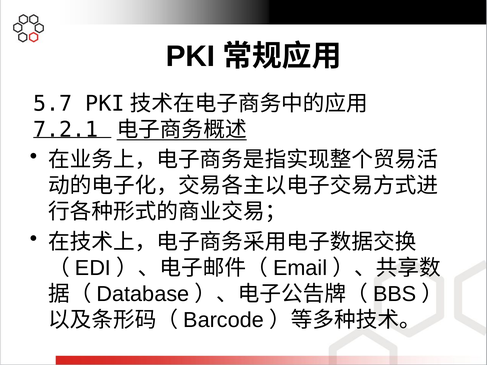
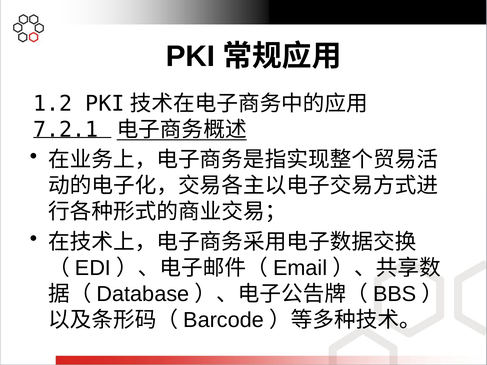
5.7: 5.7 -> 1.2 (53, 104)
